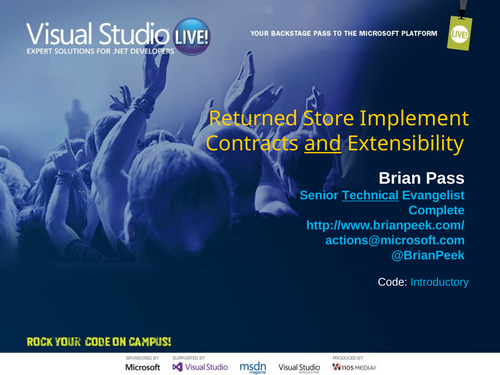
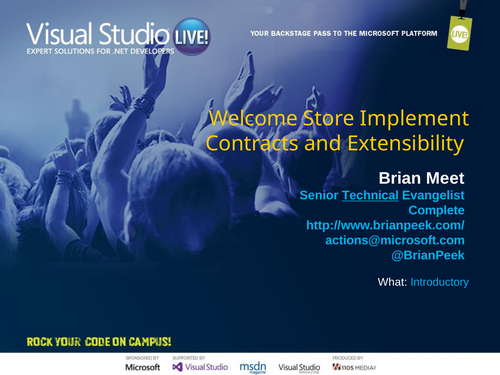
Returned: Returned -> Welcome (253, 119)
and underline: present -> none (323, 144)
Pass: Pass -> Meet (445, 178)
Code: Code -> What (393, 282)
